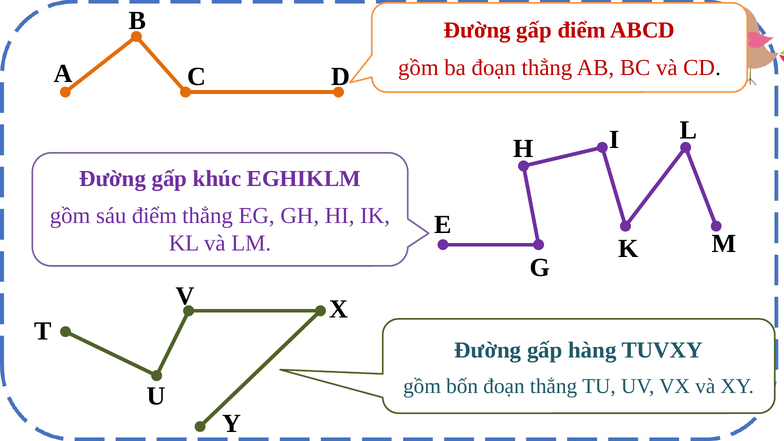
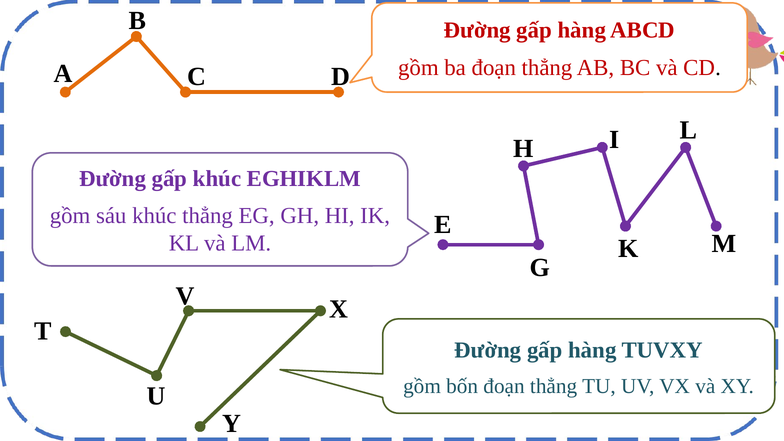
điểm: điểm -> hàng (582, 30)
sáu điểm: điểm -> khúc (154, 216)
